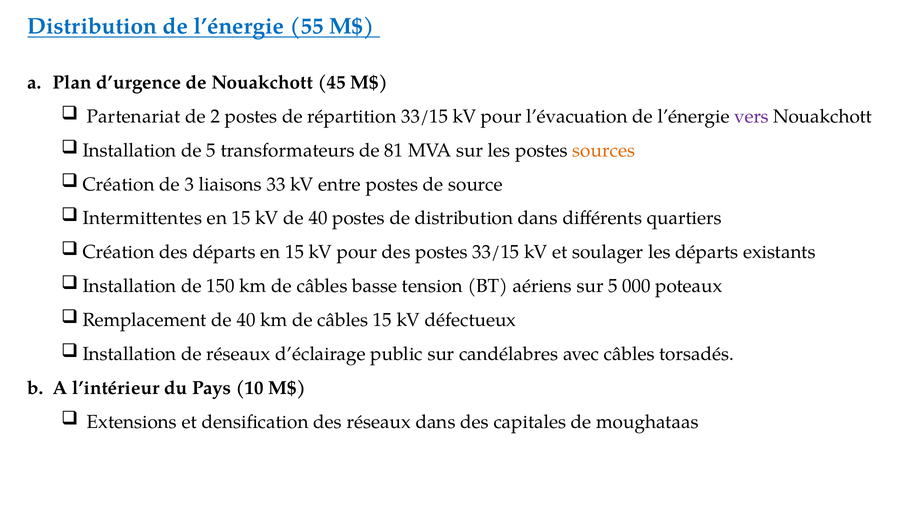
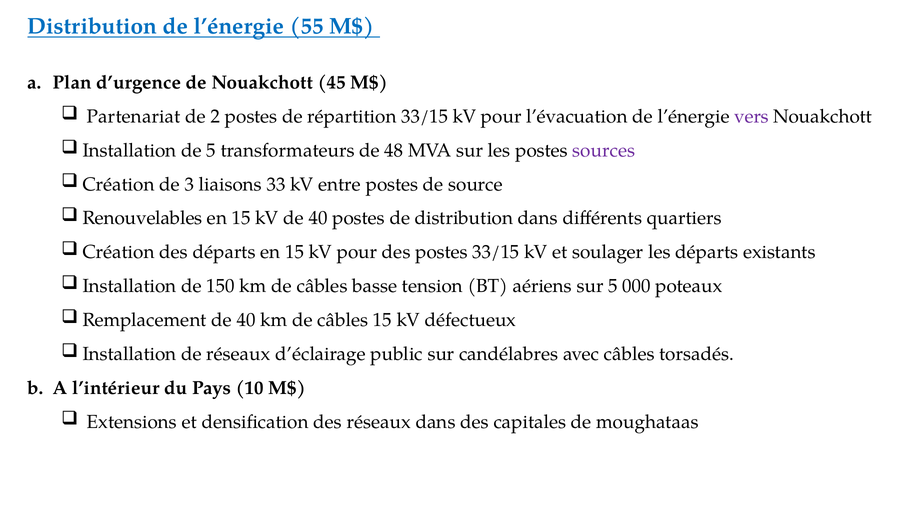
81: 81 -> 48 (394, 150)
sources colour: orange -> purple (604, 150)
Intermittentes: Intermittentes -> Renouvelables (142, 218)
